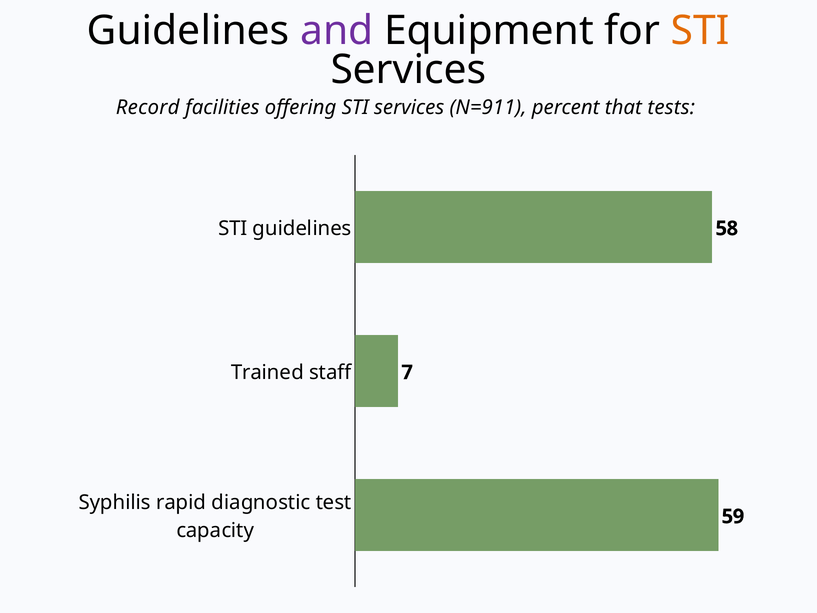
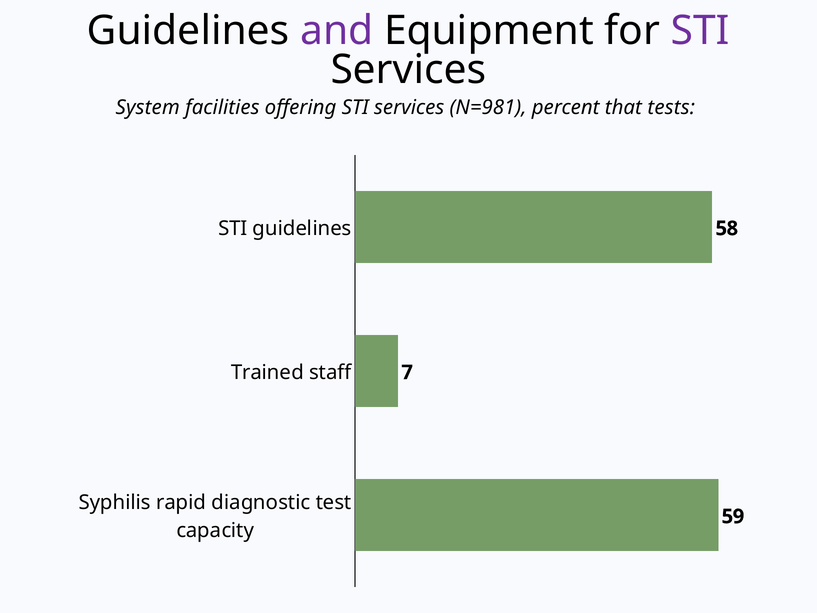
STI colour: orange -> purple (700, 31)
Record: Record -> System (148, 107)
N=911: N=911 -> N=981 (488, 107)
